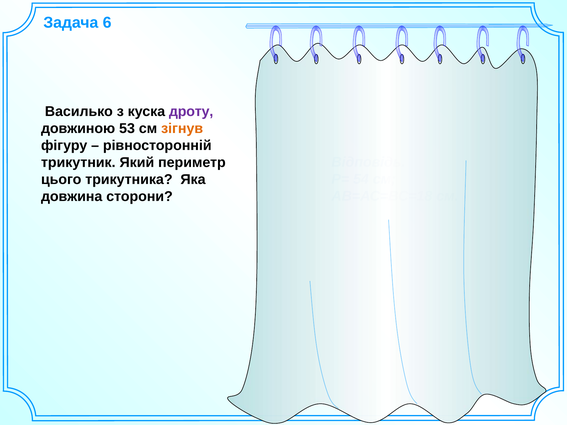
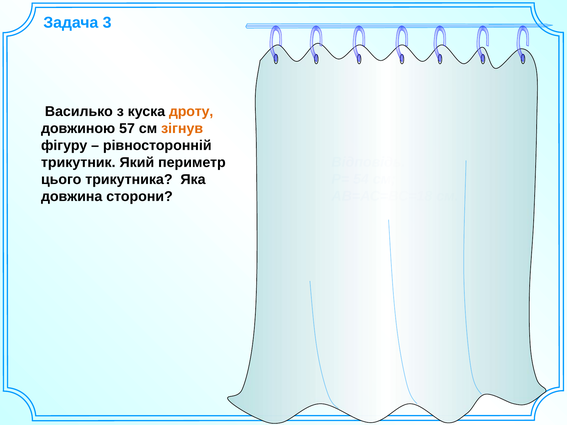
6: 6 -> 3 (107, 23)
дроту colour: purple -> orange (191, 111)
53: 53 -> 57 (127, 129)
